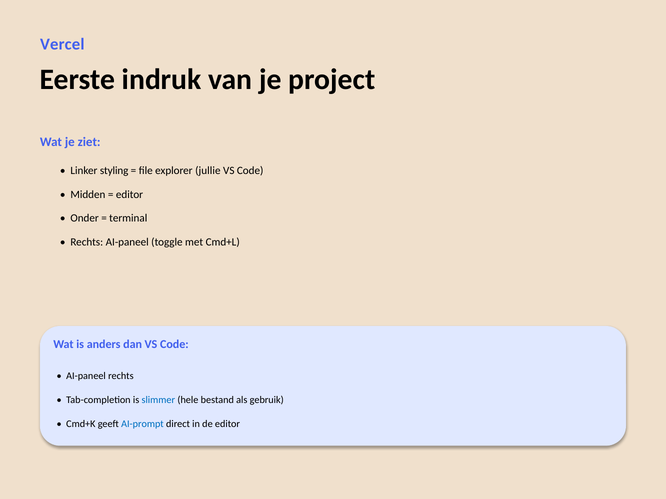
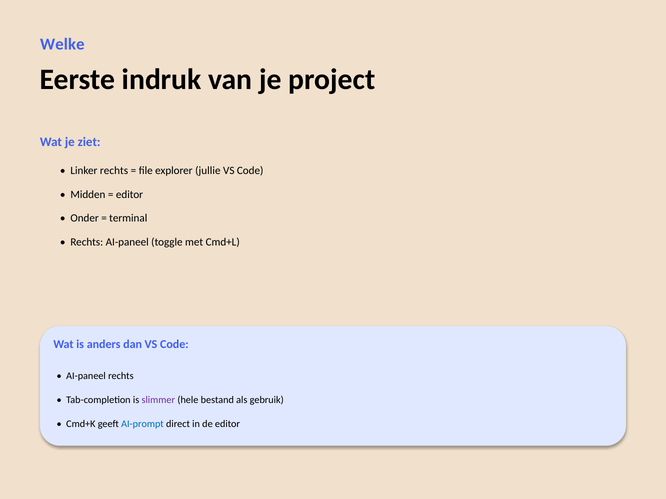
Vercel: Vercel -> Welke (62, 44)
Linker styling: styling -> rechts (114, 171)
slimmer colour: blue -> purple (158, 400)
